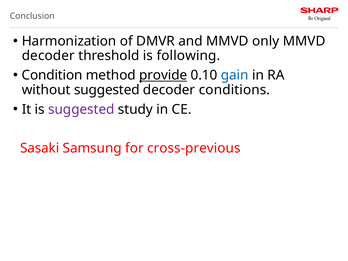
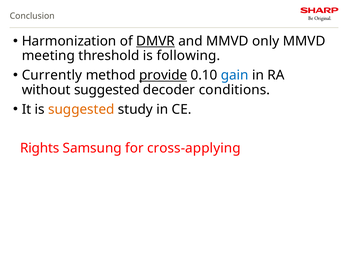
DMVR underline: none -> present (156, 41)
decoder: decoder -> meeting (48, 56)
Condition: Condition -> Currently (52, 75)
suggested colour: purple -> orange (81, 109)
Sasaki: Sasaki -> Rights (40, 148)
cross-previous: cross-previous -> cross-applying (194, 148)
